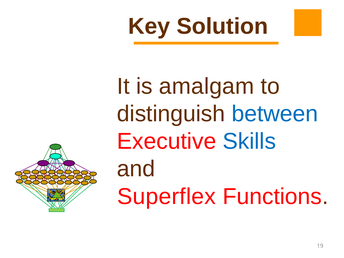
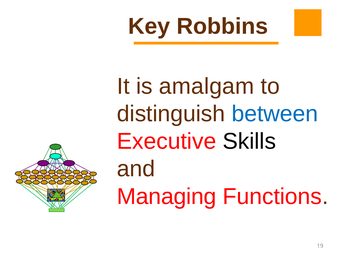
Solution: Solution -> Robbins (222, 26)
Skills colour: blue -> black (249, 141)
Superflex: Superflex -> Managing (167, 196)
